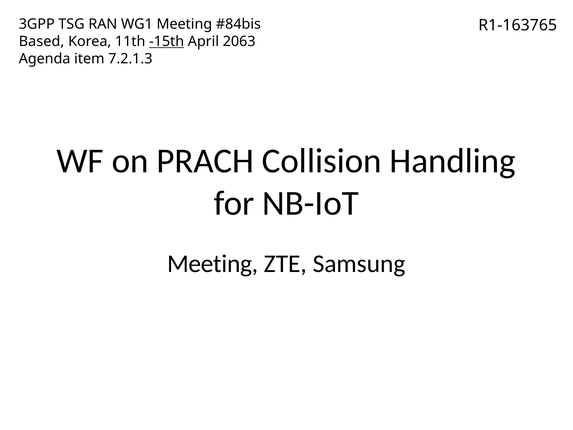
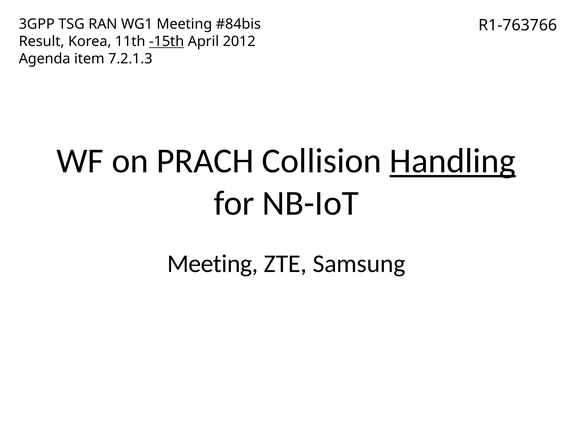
R1-163765: R1-163765 -> R1-763766 (518, 25)
Based: Based -> Result (42, 41)
2063: 2063 -> 2012 (239, 41)
Handling underline: none -> present (453, 161)
